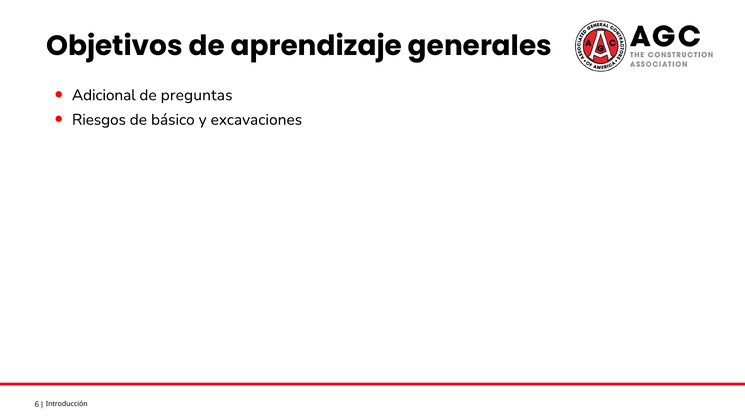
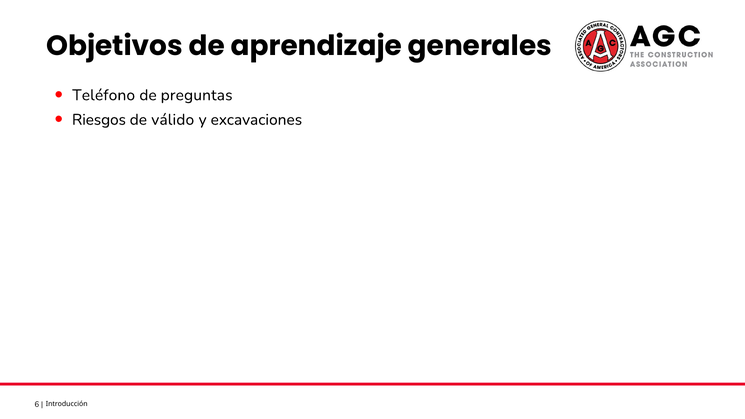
Adicional: Adicional -> Teléfono (104, 95)
básico: básico -> válido (173, 120)
